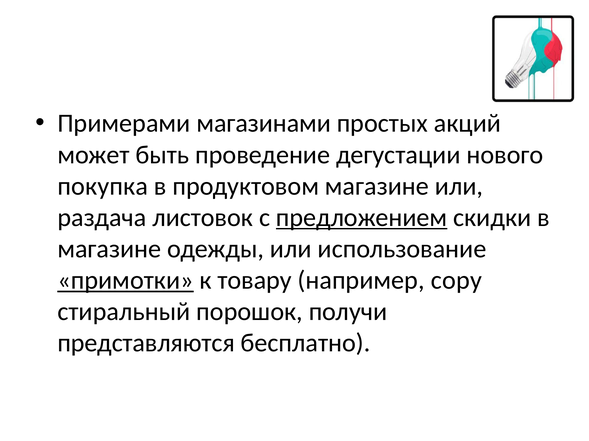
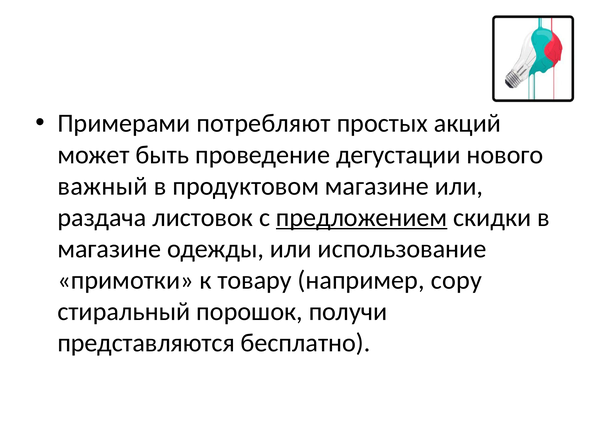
магазинами: магазинами -> потребляют (264, 124)
покупка: покупка -> важный (103, 186)
примотки underline: present -> none (126, 281)
